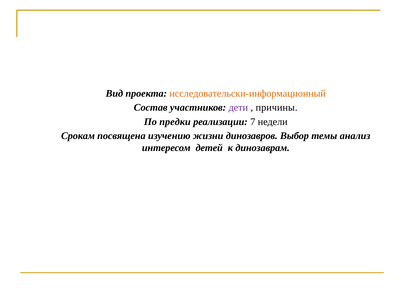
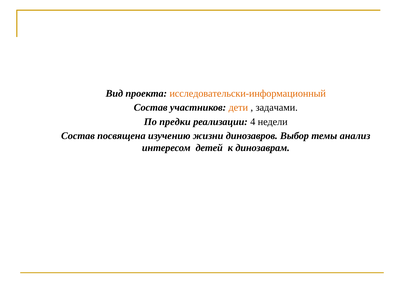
дети colour: purple -> orange (238, 108)
причины: причины -> задачами (277, 108)
7: 7 -> 4 (253, 122)
Срокам: Срокам -> Состав (78, 136)
